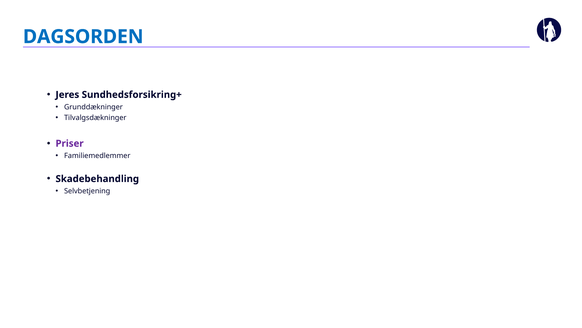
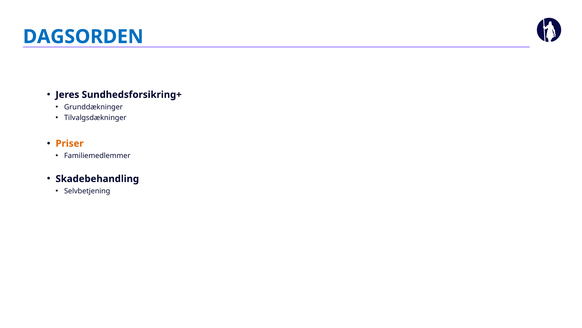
Priser colour: purple -> orange (70, 143)
